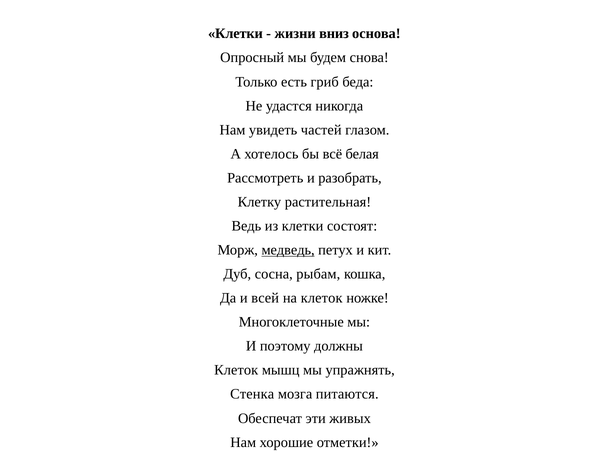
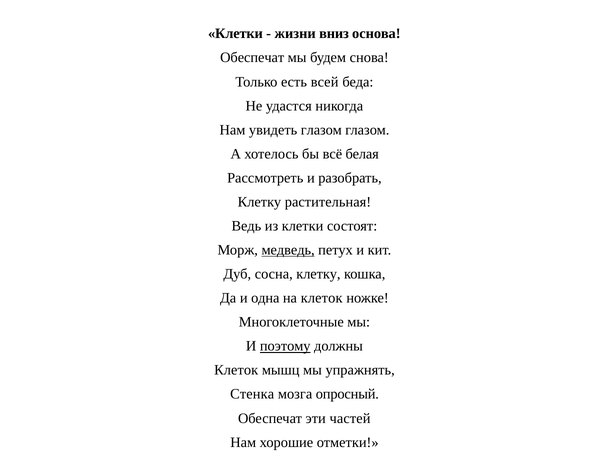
Опросный: Опросный -> Обеспечат (252, 58)
гриб: гриб -> всей (325, 82)
увидеть частей: частей -> глазом (321, 130)
сосна рыбам: рыбам -> клетку (318, 274)
всей: всей -> одна (265, 298)
поэтому underline: none -> present (285, 346)
питаются: питаются -> опросный (347, 394)
живых: живых -> частей (350, 418)
